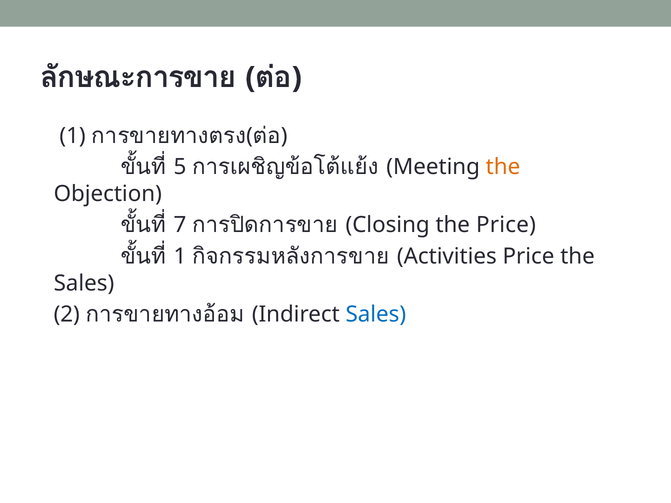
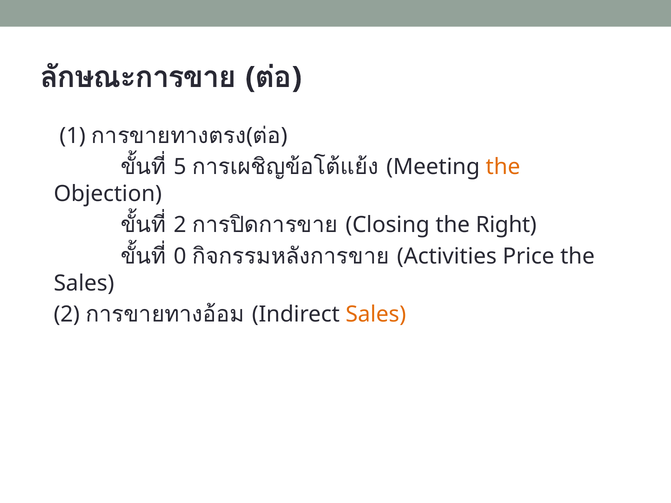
7: 7 -> 2 (180, 225)
the Price: Price -> Right (506, 225)
1: 1 -> 0 (180, 257)
Sales colour: blue -> orange (376, 315)
